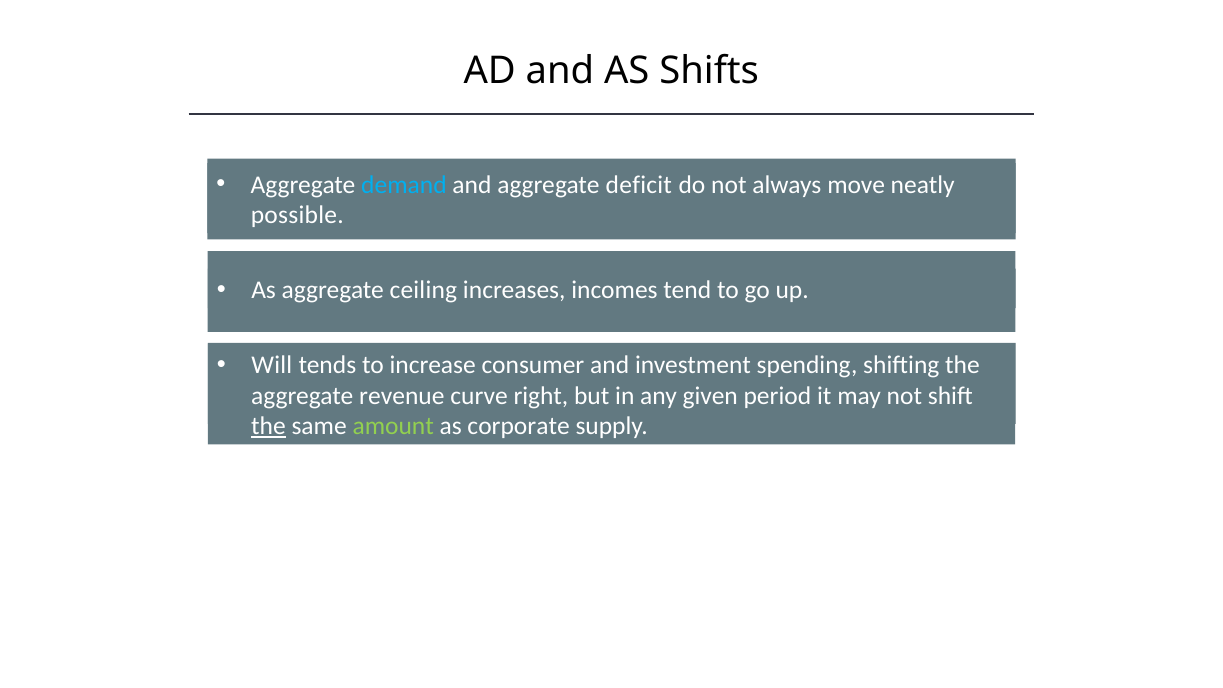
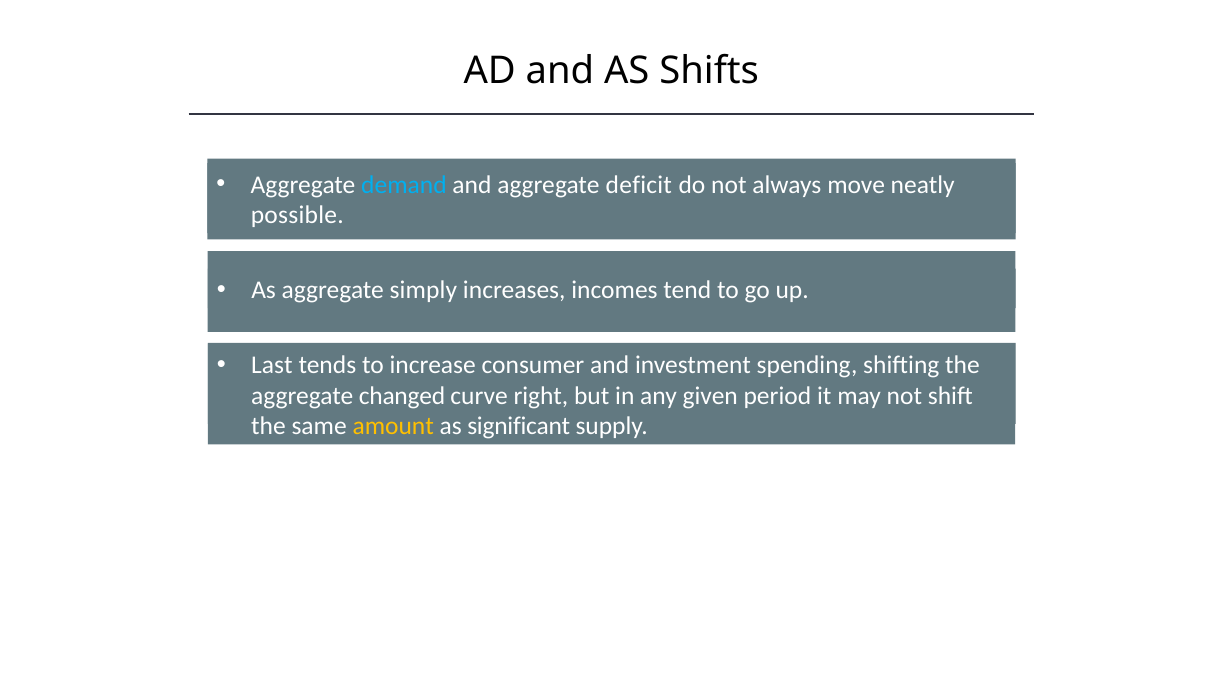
ceiling: ceiling -> simply (423, 290)
Will: Will -> Last (272, 365)
revenue: revenue -> changed (402, 396)
the underline: present -> none (268, 426)
amount colour: light green -> yellow (393, 426)
corporate: corporate -> significant (519, 426)
